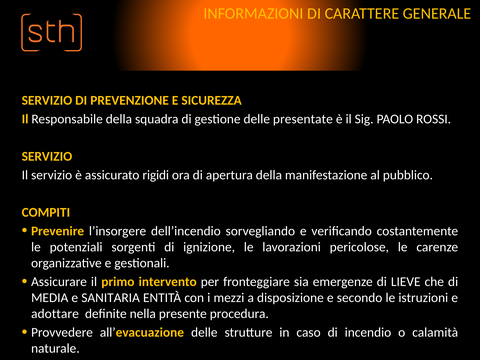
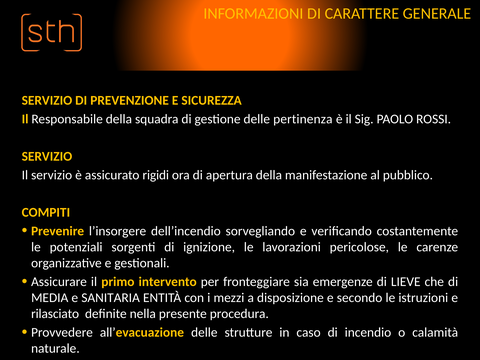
presentate: presentate -> pertinenza (303, 119)
adottare: adottare -> rilasciato (55, 314)
